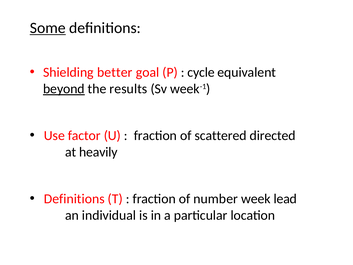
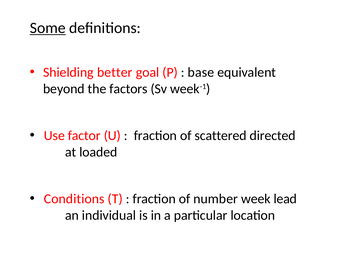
cycle: cycle -> base (201, 72)
beyond underline: present -> none (64, 89)
results: results -> factors (128, 89)
heavily: heavily -> loaded (98, 152)
Definitions: Definitions -> Conditions (74, 199)
